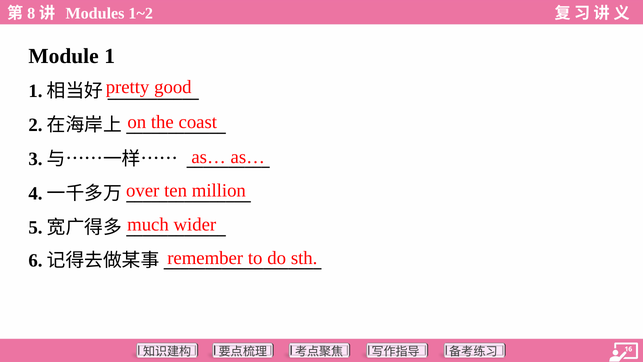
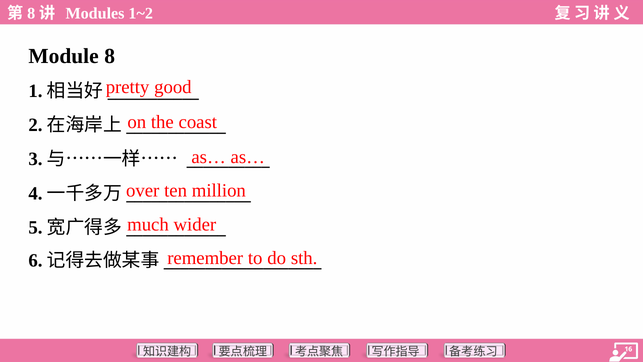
Module 1: 1 -> 8 (110, 56)
